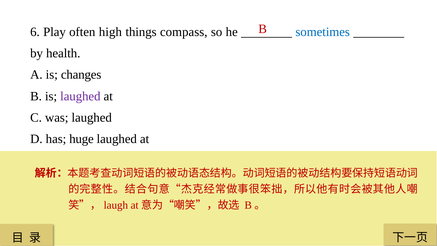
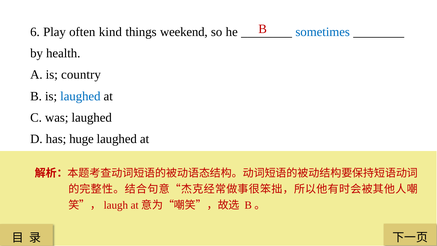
high: high -> kind (110, 32)
compass: compass -> weekend (184, 32)
changes: changes -> country (81, 75)
laughed colour: purple -> blue (80, 96)
